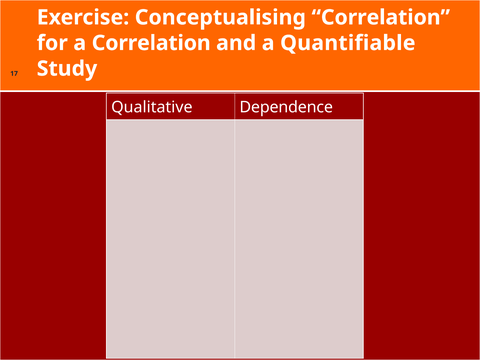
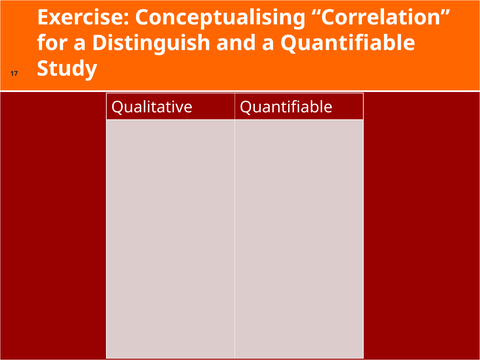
a Correlation: Correlation -> Distinguish (151, 43)
Qualitative Dependence: Dependence -> Quantifiable (286, 107)
